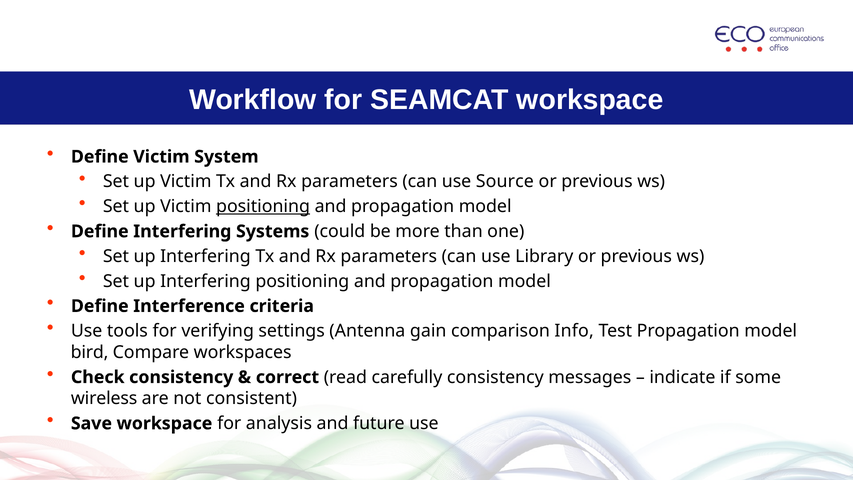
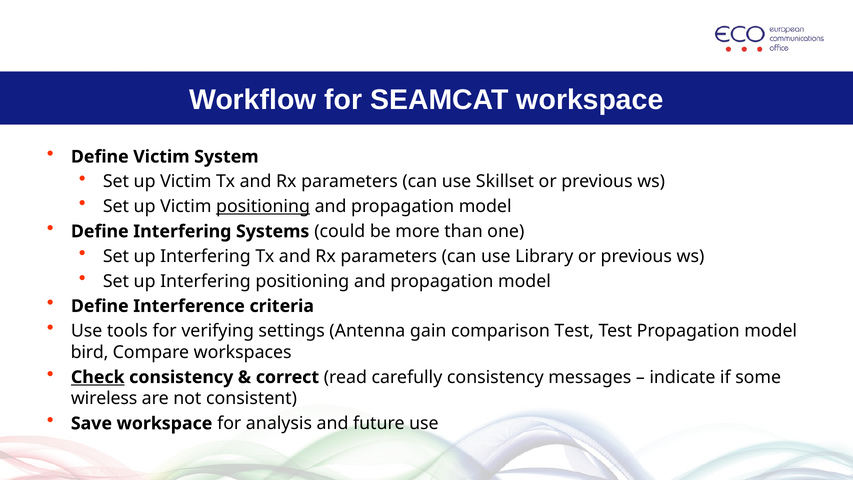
Source: Source -> Skillset (505, 182)
comparison Info: Info -> Test (574, 331)
Check underline: none -> present (98, 377)
